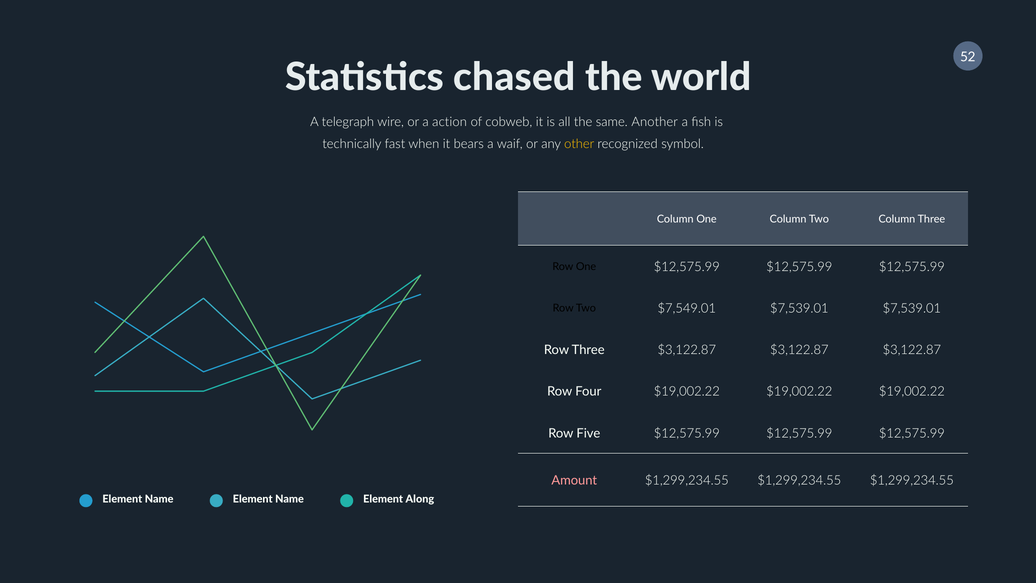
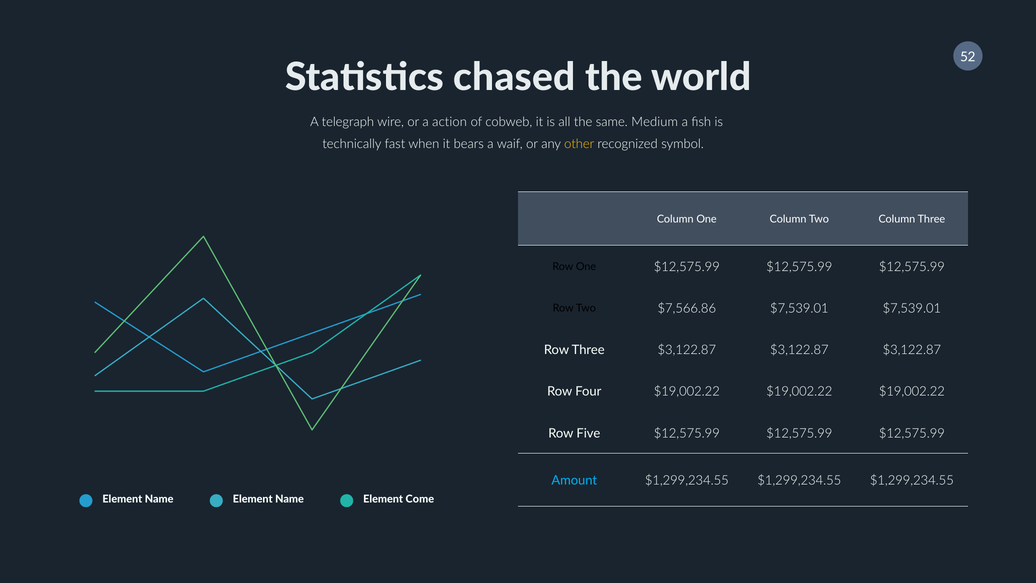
Another: Another -> Medium (655, 122)
$7,549.01: $7,549.01 -> $7,566.86 (687, 308)
Amount colour: pink -> light blue (574, 480)
Along: Along -> Come (420, 499)
